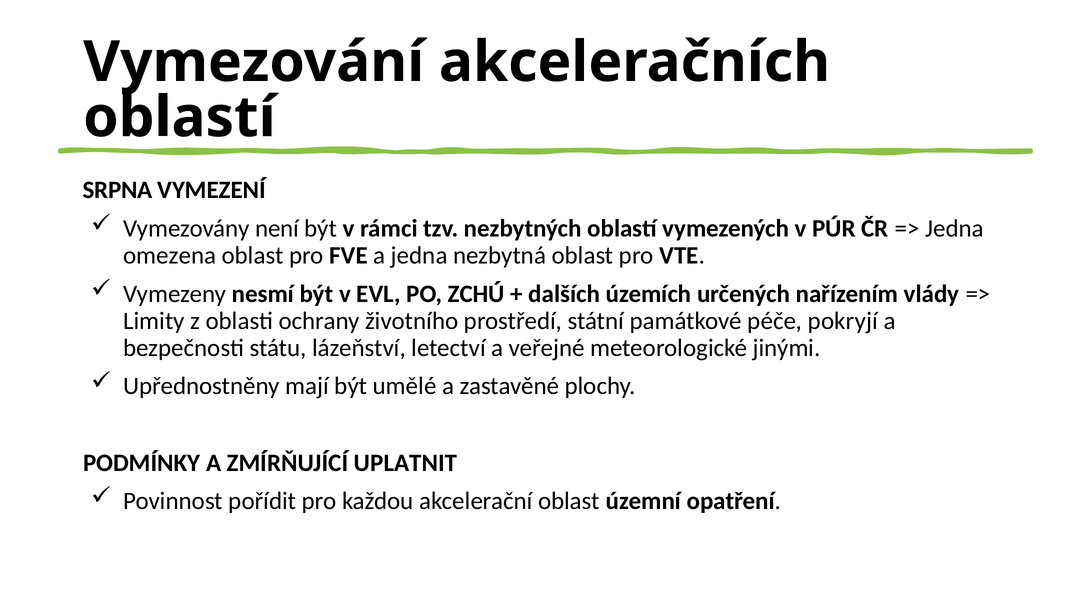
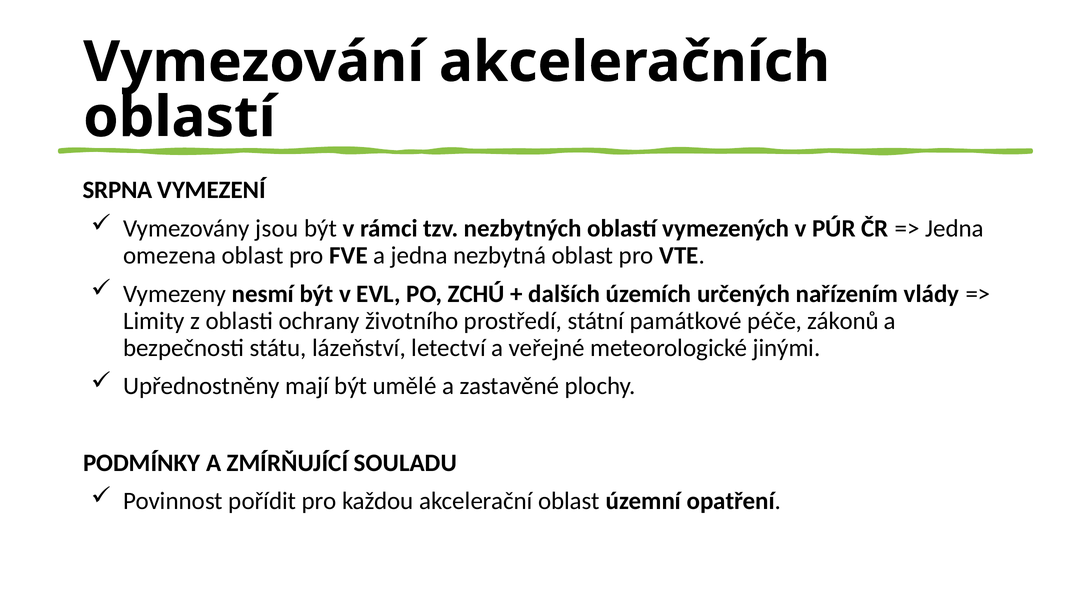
není: není -> jsou (277, 228)
pokryjí: pokryjí -> zákonů (843, 321)
UPLATNIT: UPLATNIT -> SOULADU (406, 463)
